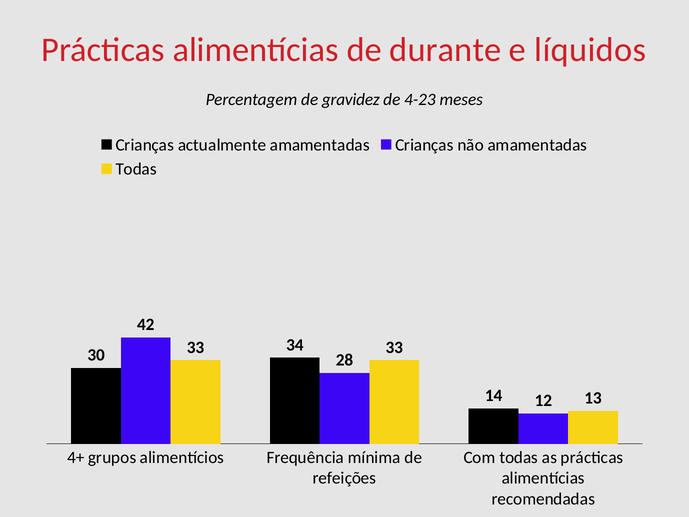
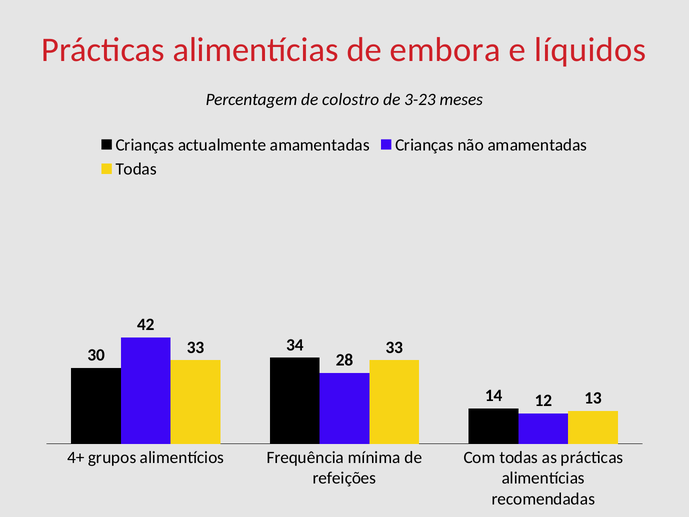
durante: durante -> embora (445, 50)
gravidez: gravidez -> colostro (351, 100)
4-23: 4-23 -> 3-23 (420, 100)
